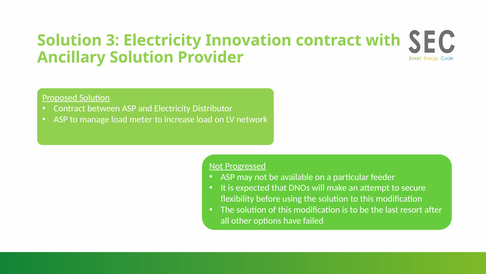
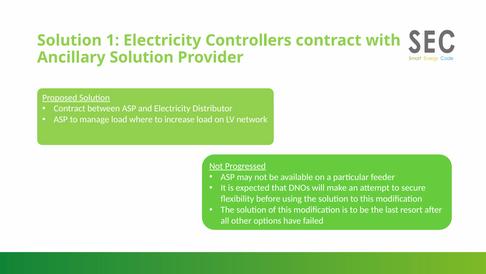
3: 3 -> 1 (113, 40)
Innovation: Innovation -> Controllers (248, 40)
meter: meter -> where (141, 119)
